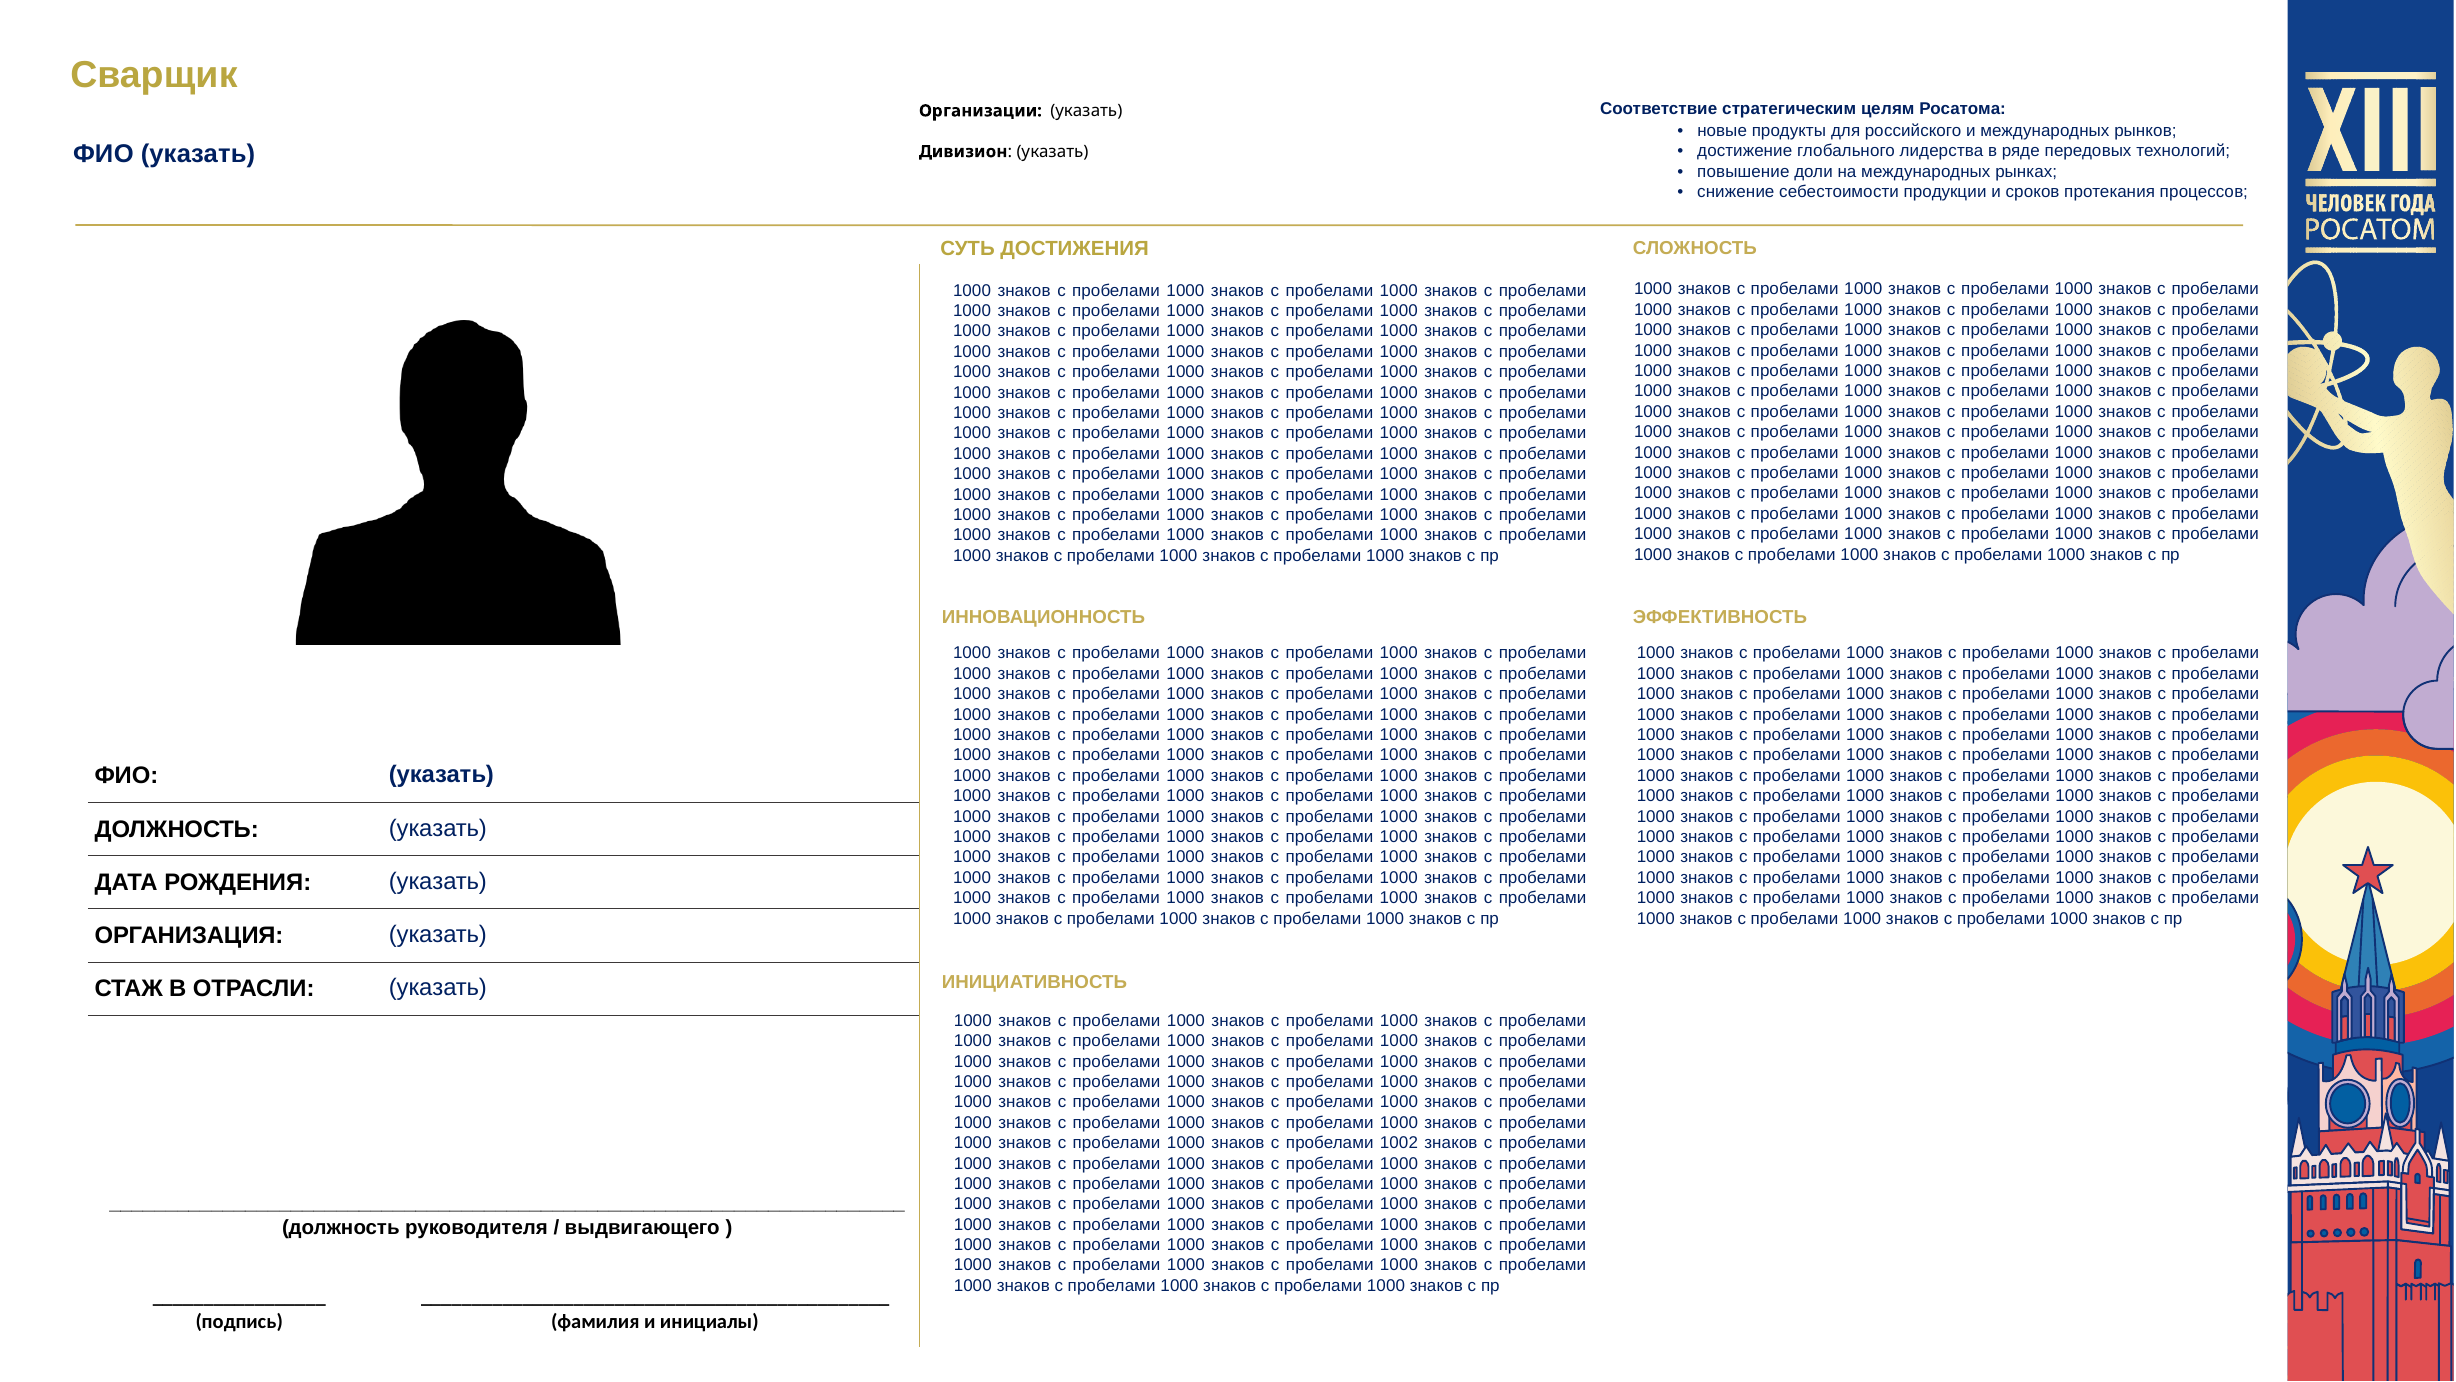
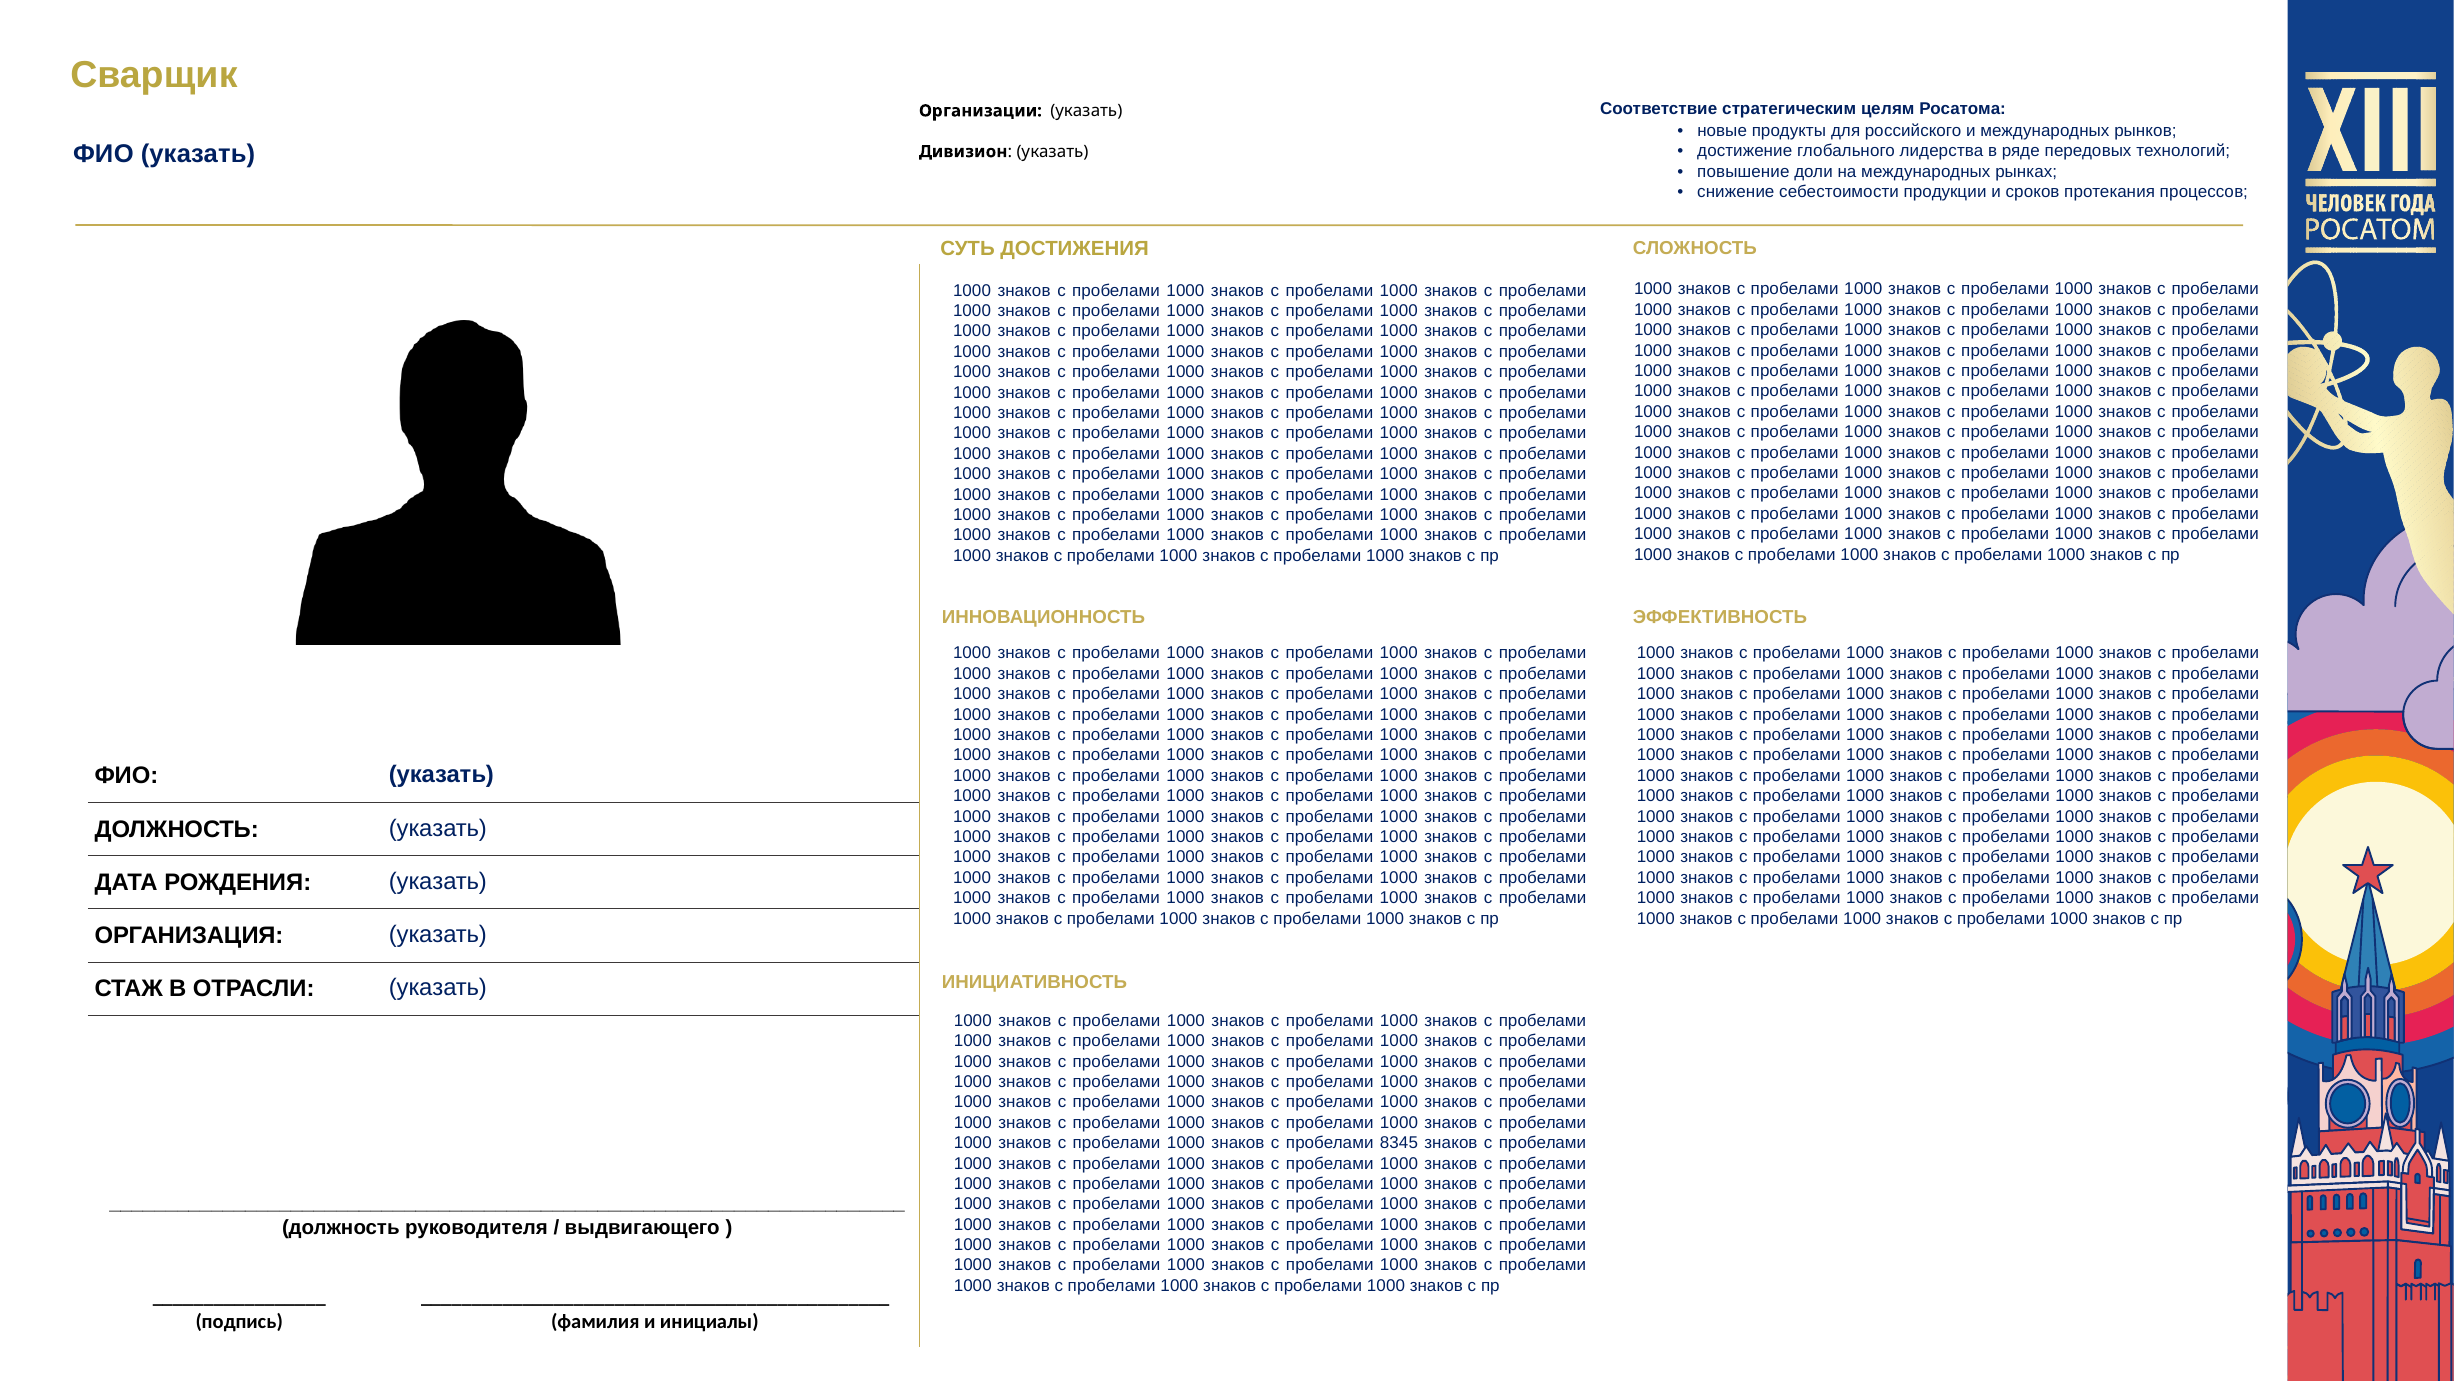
1002: 1002 -> 8345 (1399, 1143)
